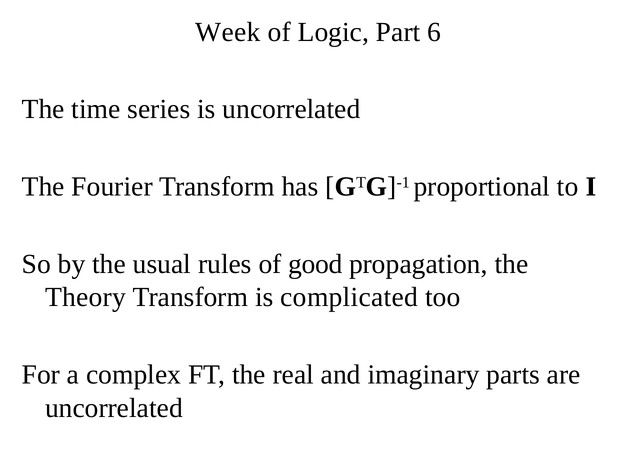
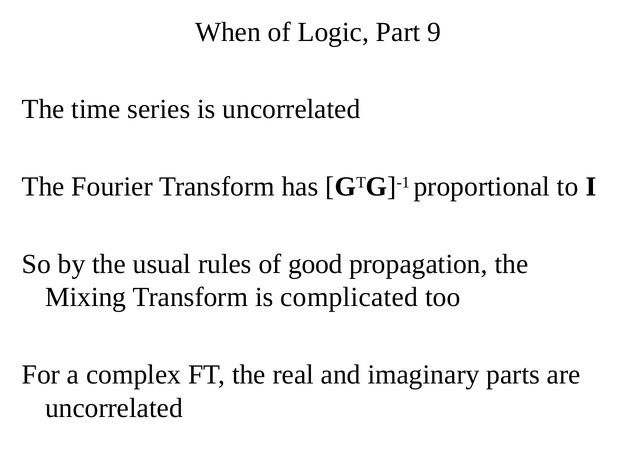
Week: Week -> When (228, 32)
6: 6 -> 9 (434, 32)
Theory: Theory -> Mixing (86, 297)
